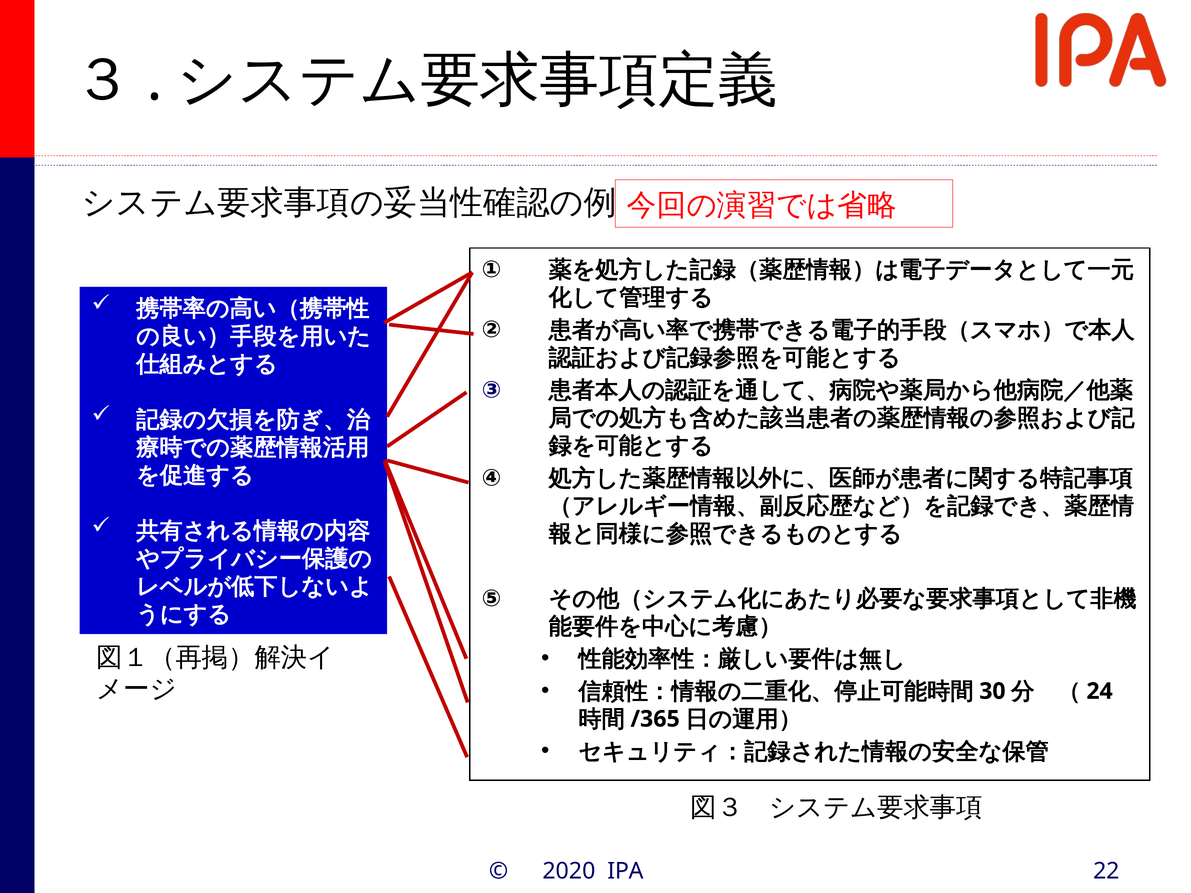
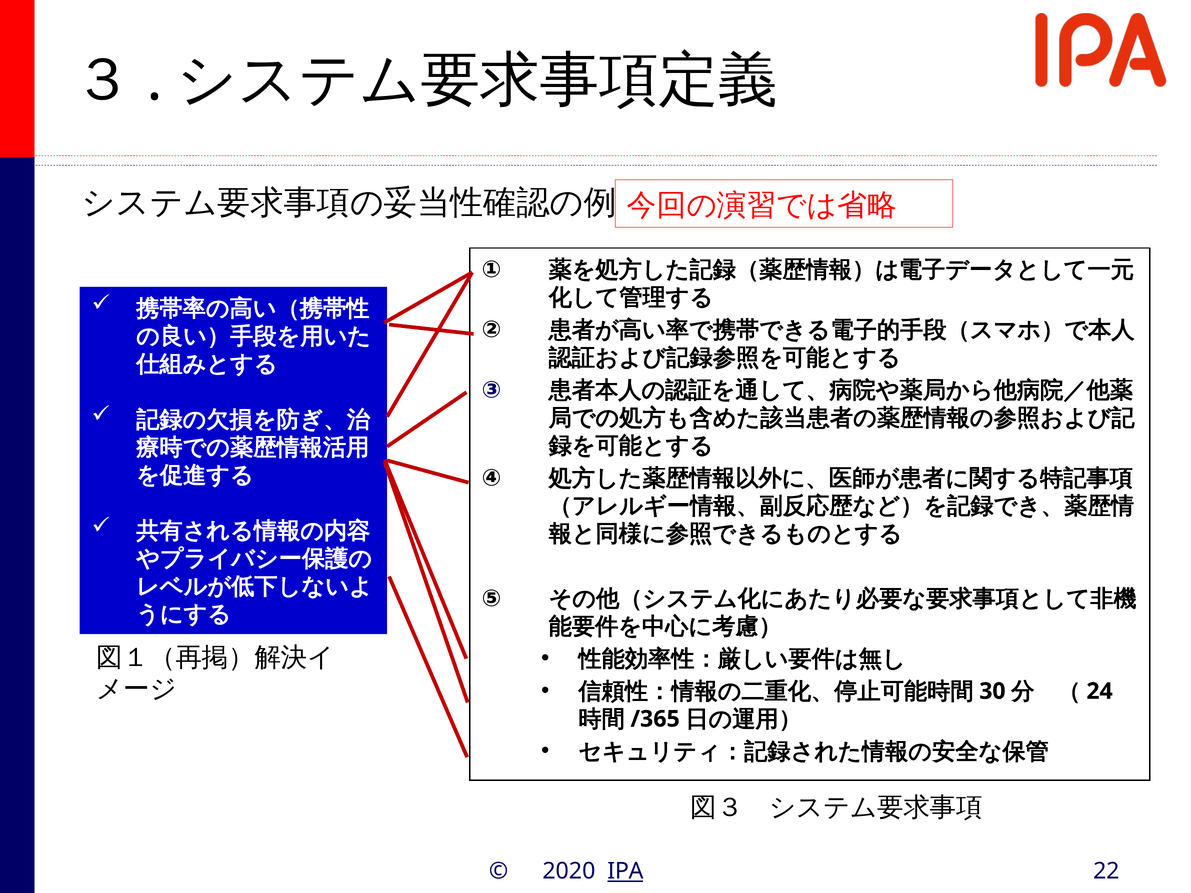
IPA underline: none -> present (625, 871)
